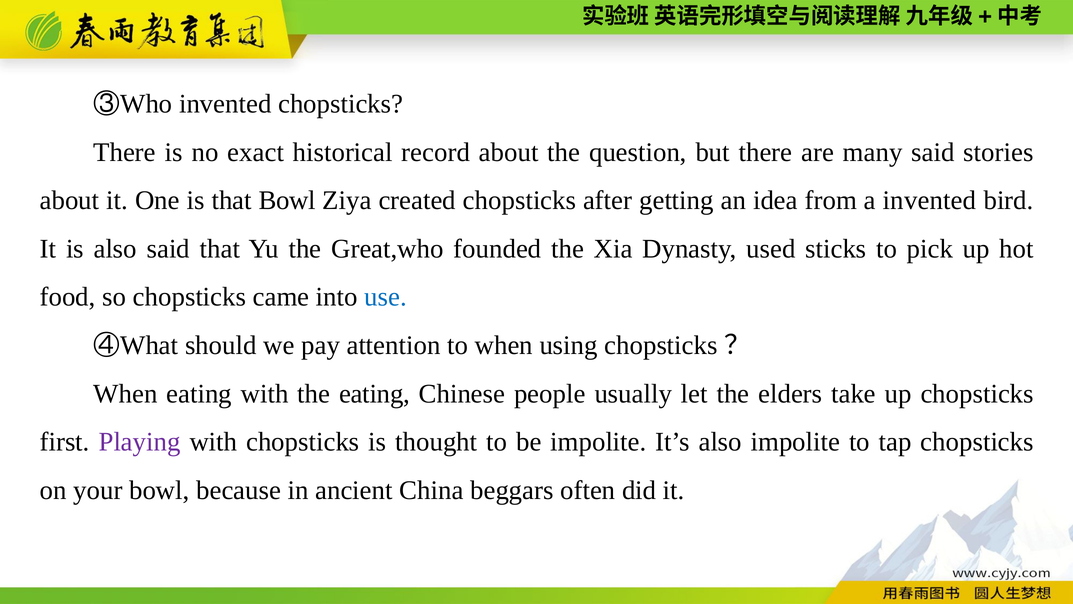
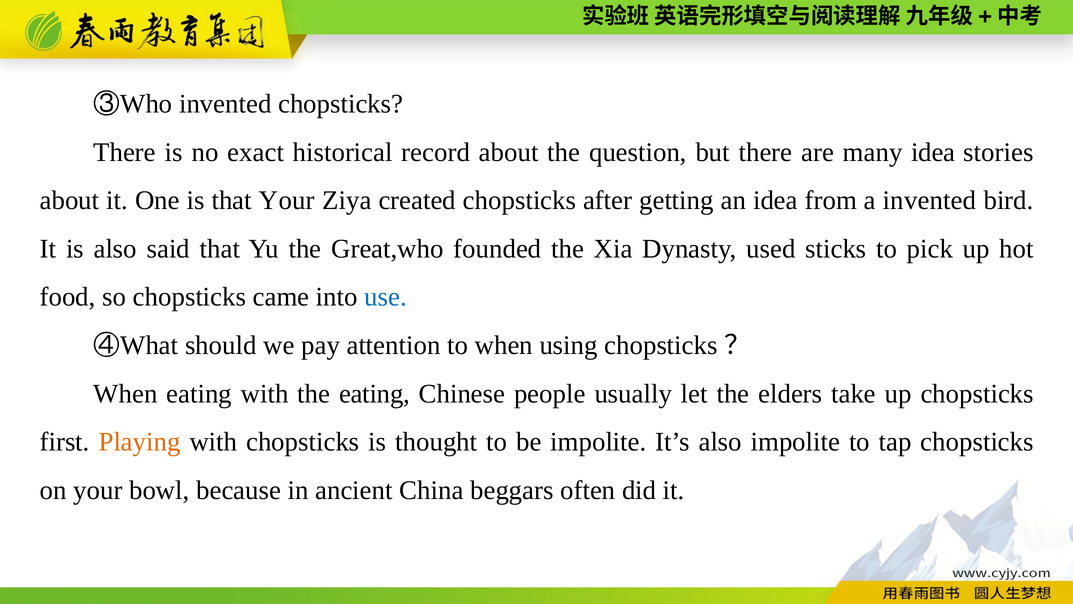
many said: said -> idea (933, 152)
that Bowl: Bowl -> Your (287, 200)
Playing colour: purple -> orange (140, 442)
